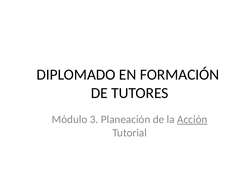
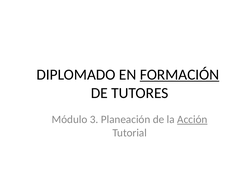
FORMACIÓN underline: none -> present (180, 75)
